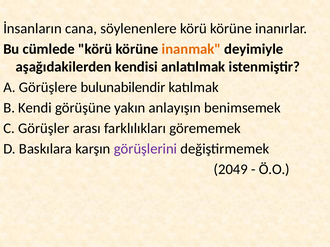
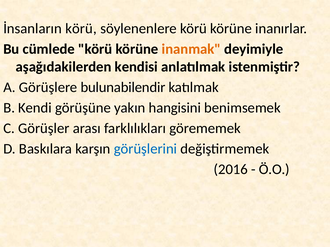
İnsanların cana: cana -> körü (81, 29)
anlayışın: anlayışın -> hangisini (175, 108)
görüşlerini colour: purple -> blue (145, 149)
2049: 2049 -> 2016 (231, 170)
